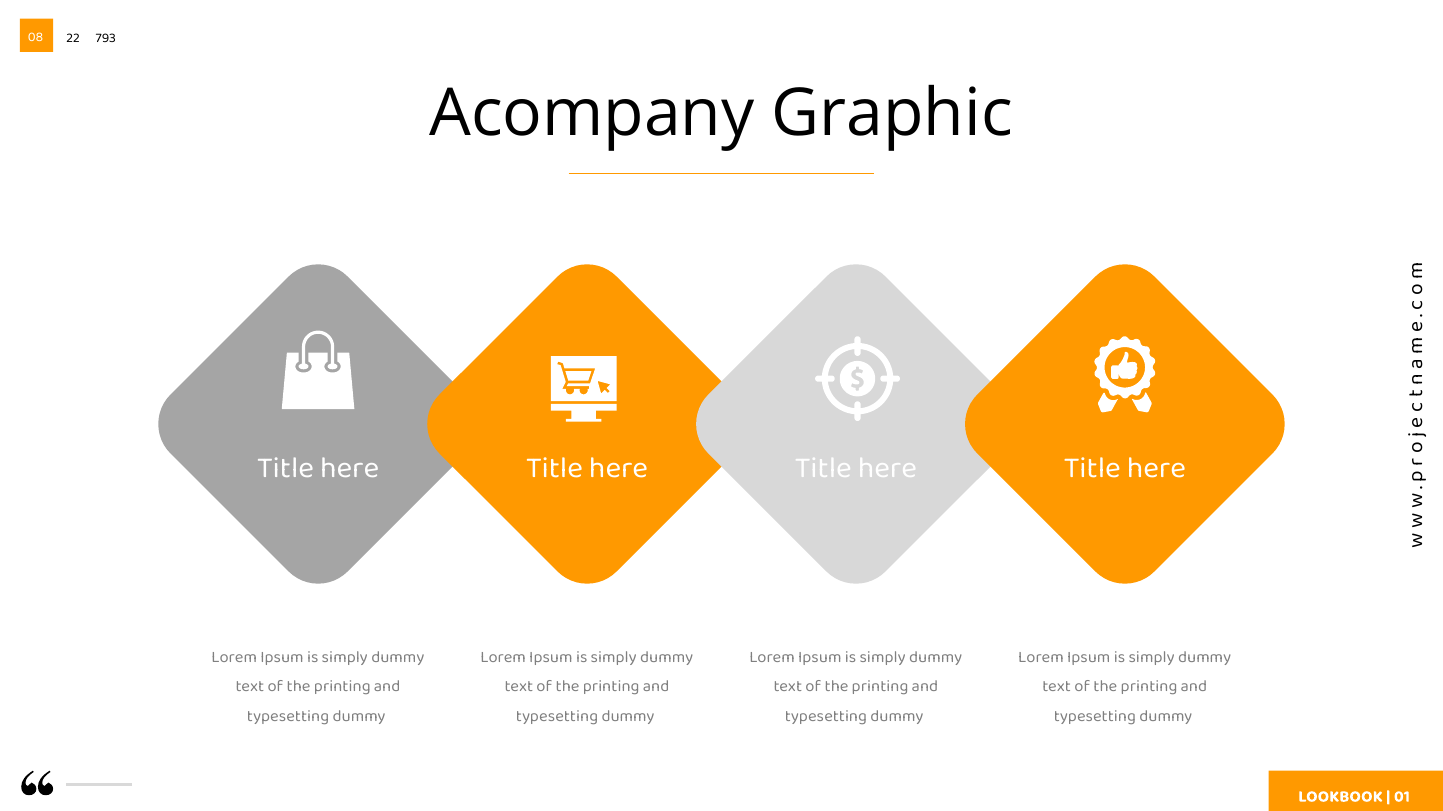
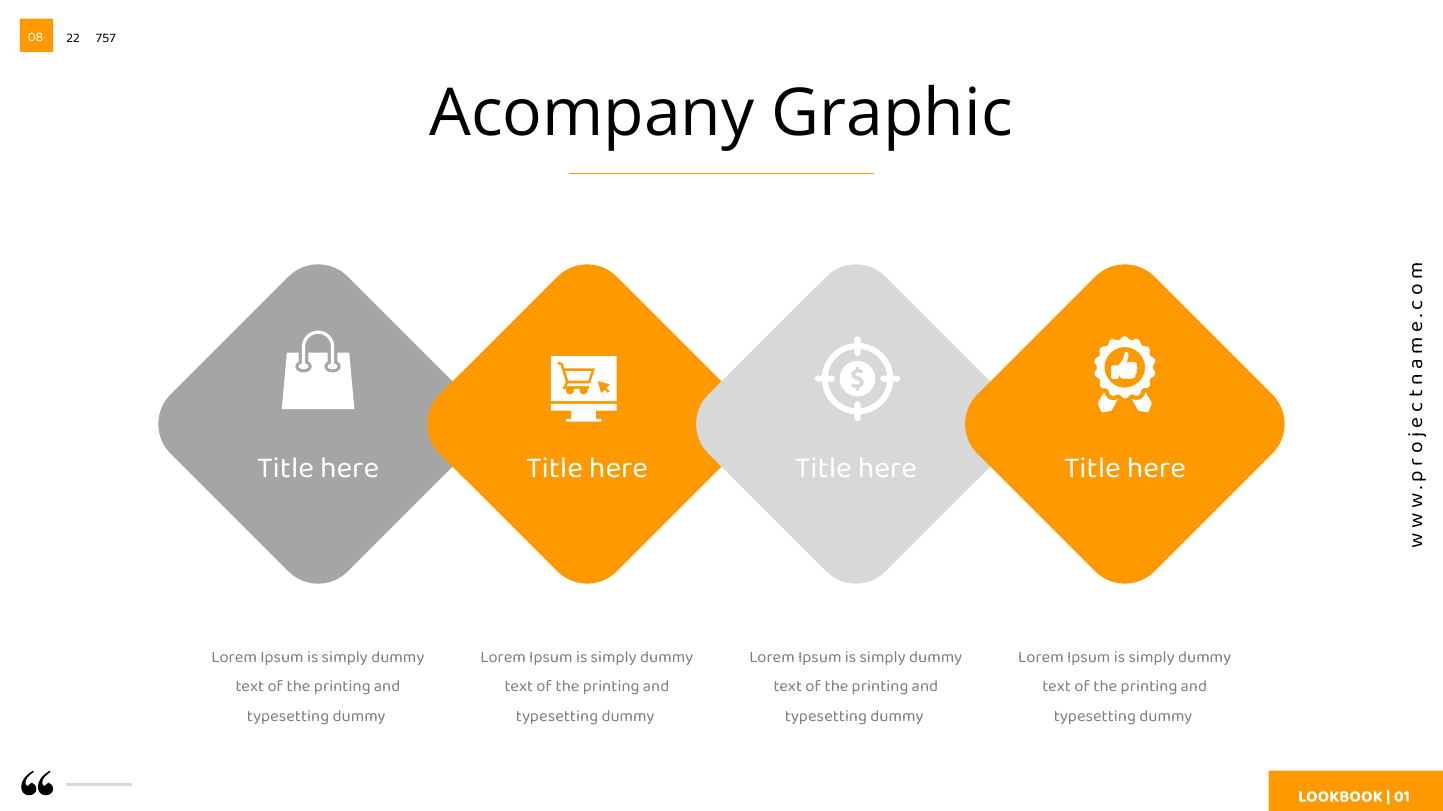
793: 793 -> 757 (106, 38)
